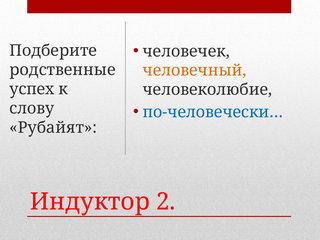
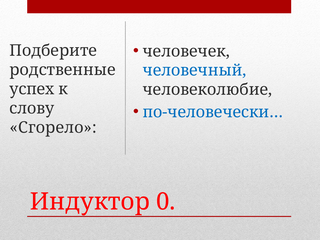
человечный colour: orange -> blue (195, 70)
Рубайят: Рубайят -> Сгорело (53, 128)
2: 2 -> 0 (166, 202)
